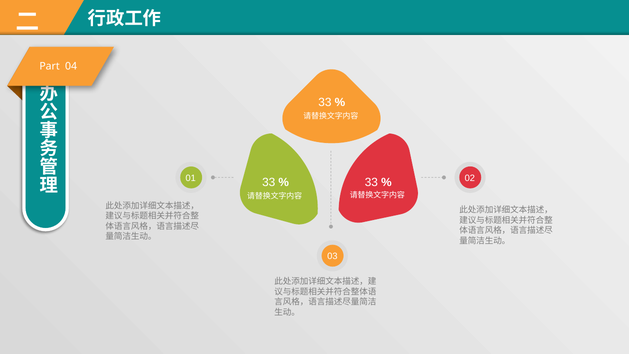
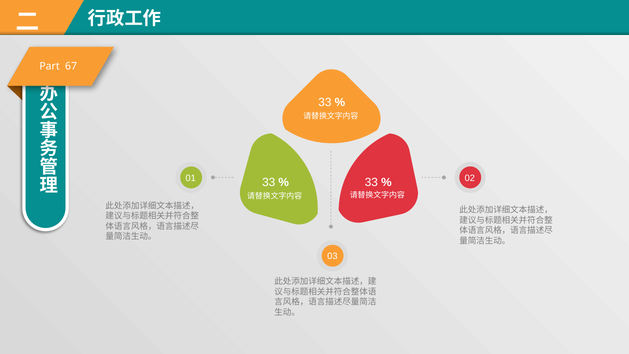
04: 04 -> 67 (71, 66)
